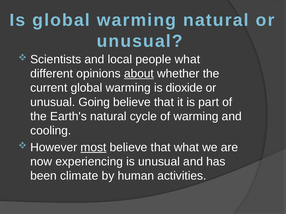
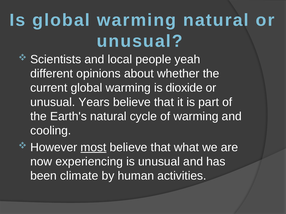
people what: what -> yeah (187, 59)
about underline: present -> none (139, 74)
Going: Going -> Years (94, 102)
